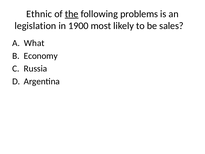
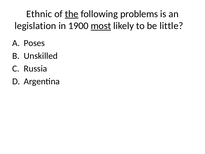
most underline: none -> present (101, 26)
sales: sales -> little (171, 26)
What: What -> Poses (34, 43)
Economy: Economy -> Unskilled (41, 56)
